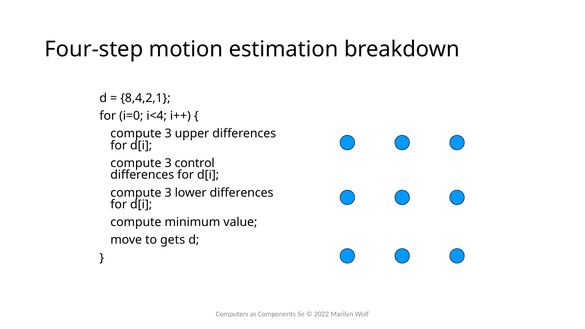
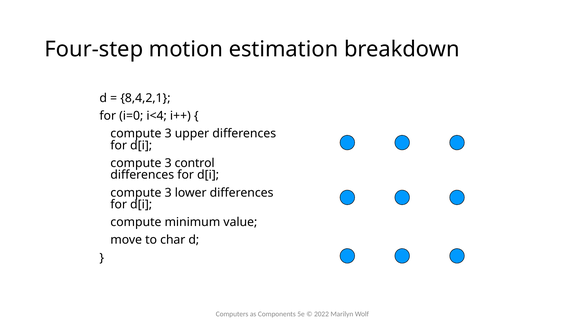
gets: gets -> char (173, 240)
